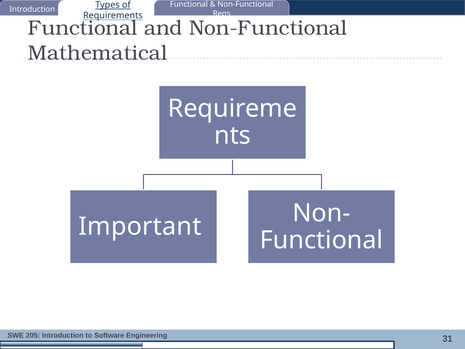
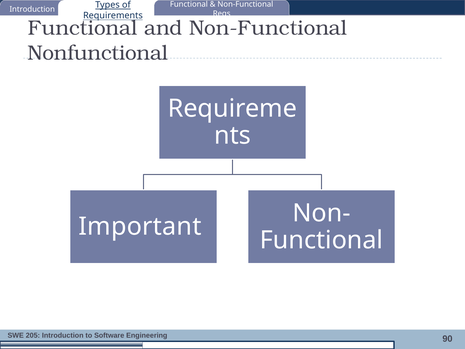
Mathematical: Mathematical -> Nonfunctional (98, 53)
31: 31 -> 90 (447, 339)
